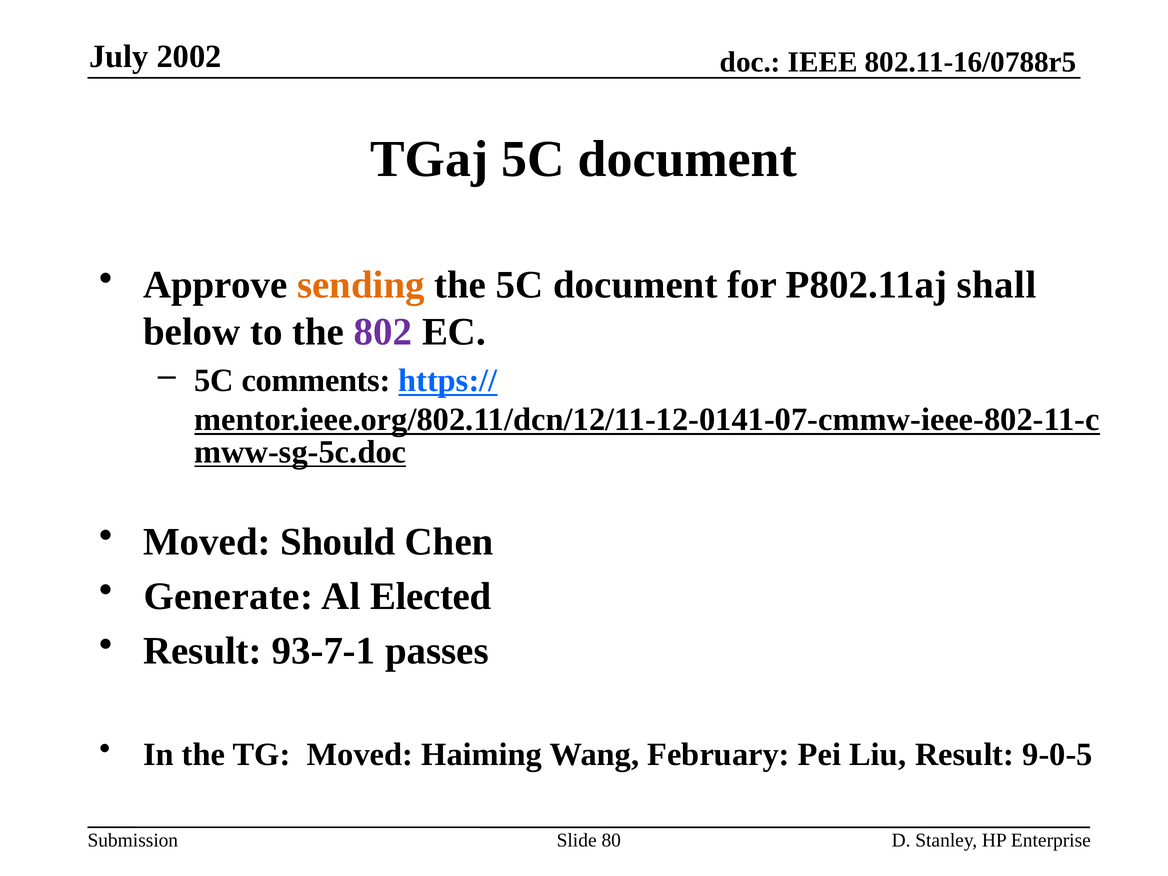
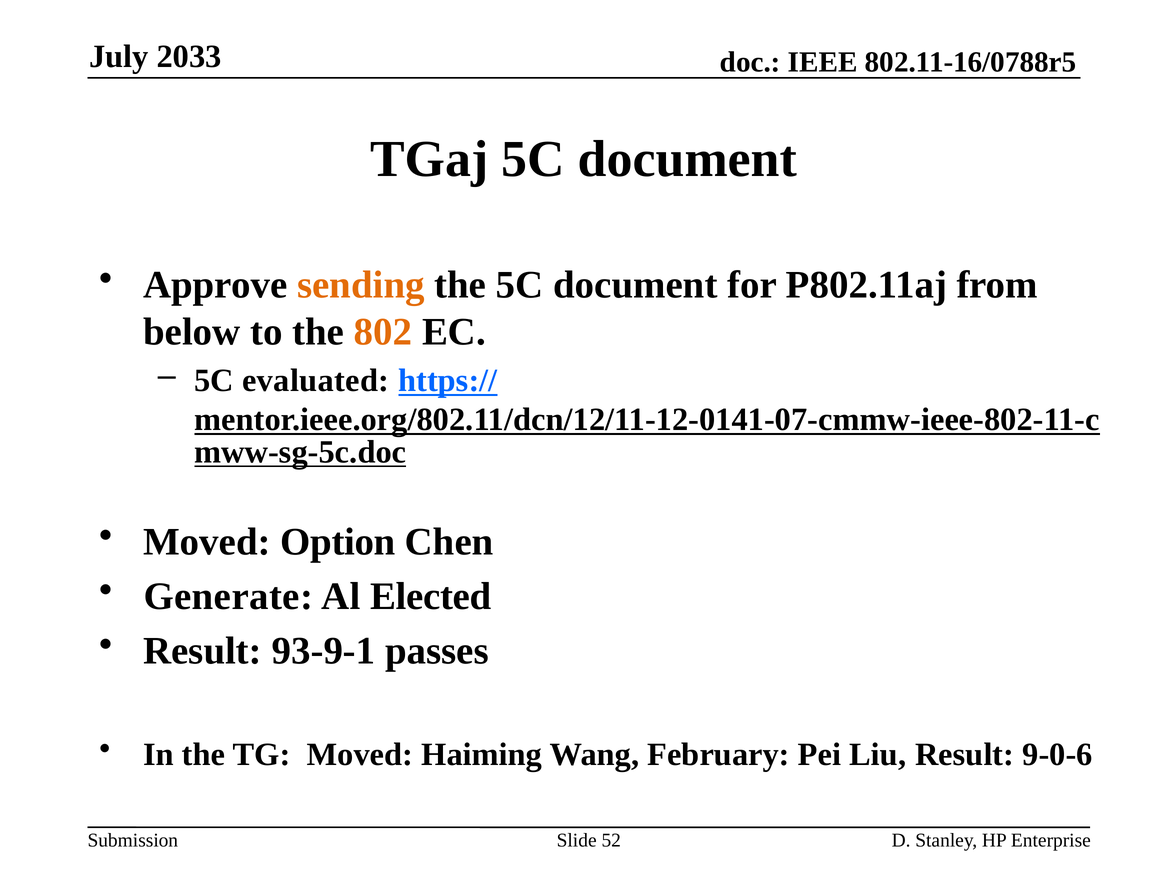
2002: 2002 -> 2033 (189, 57)
shall: shall -> from (997, 285)
802 colour: purple -> orange (383, 332)
comments: comments -> evaluated (316, 381)
Should: Should -> Option (338, 542)
93-7-1: 93-7-1 -> 93-9-1 (324, 651)
9-0-5: 9-0-5 -> 9-0-6 (1057, 754)
80: 80 -> 52 (611, 840)
